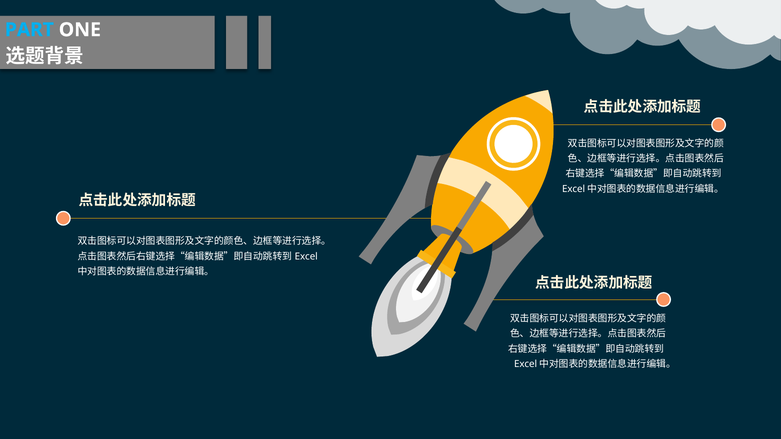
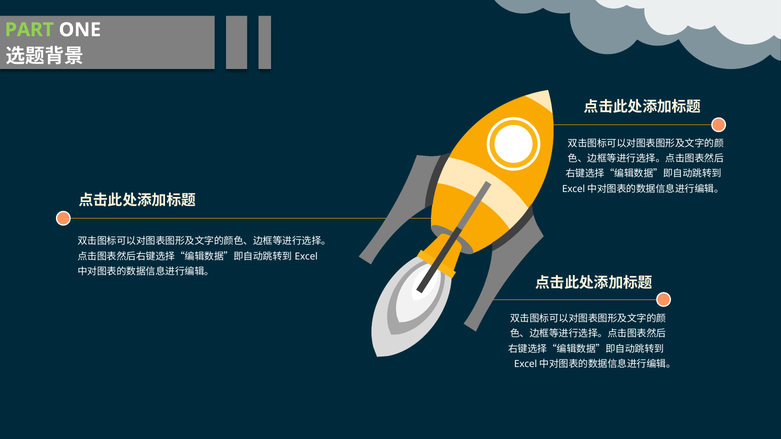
PART colour: light blue -> light green (29, 30)
